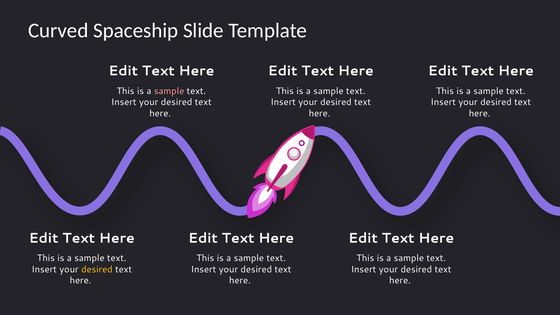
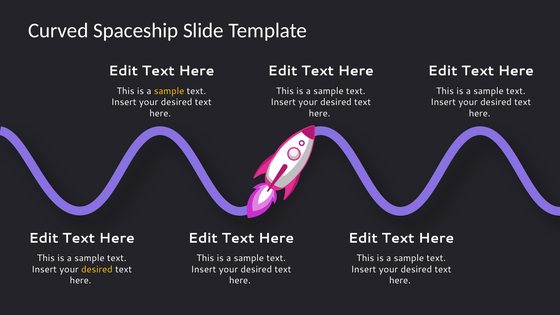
sample colour: pink -> yellow (169, 91)
